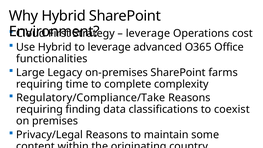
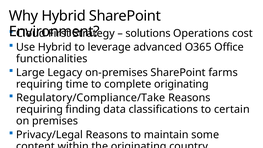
leverage: leverage -> solutions (148, 33)
complete complexity: complexity -> originating (181, 84)
coexist: coexist -> certain (232, 109)
